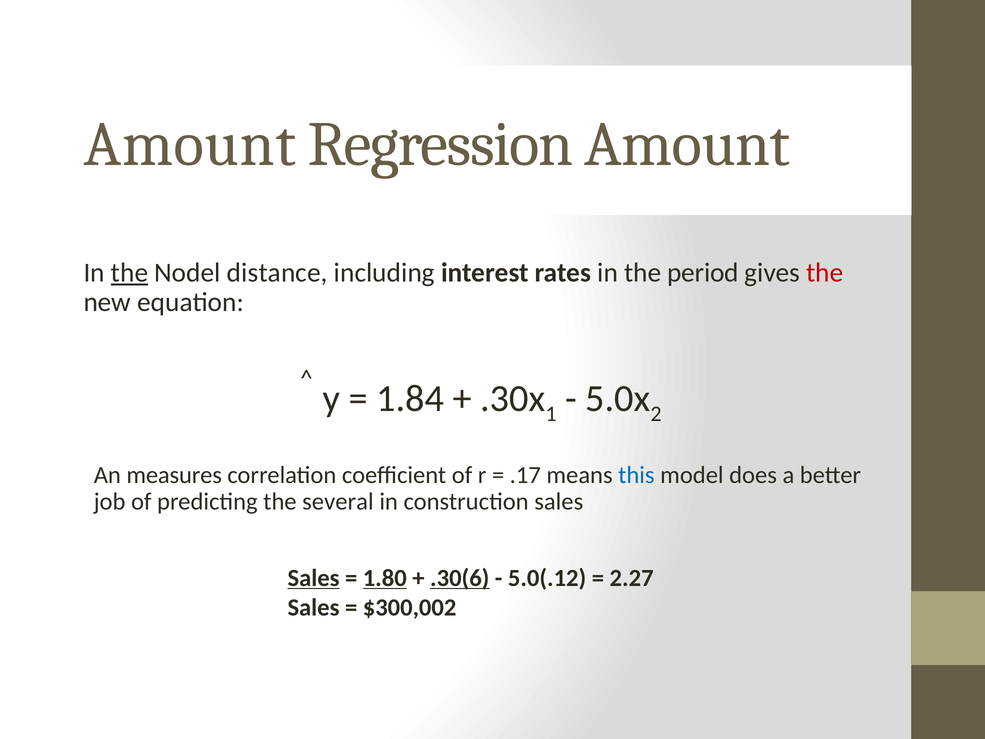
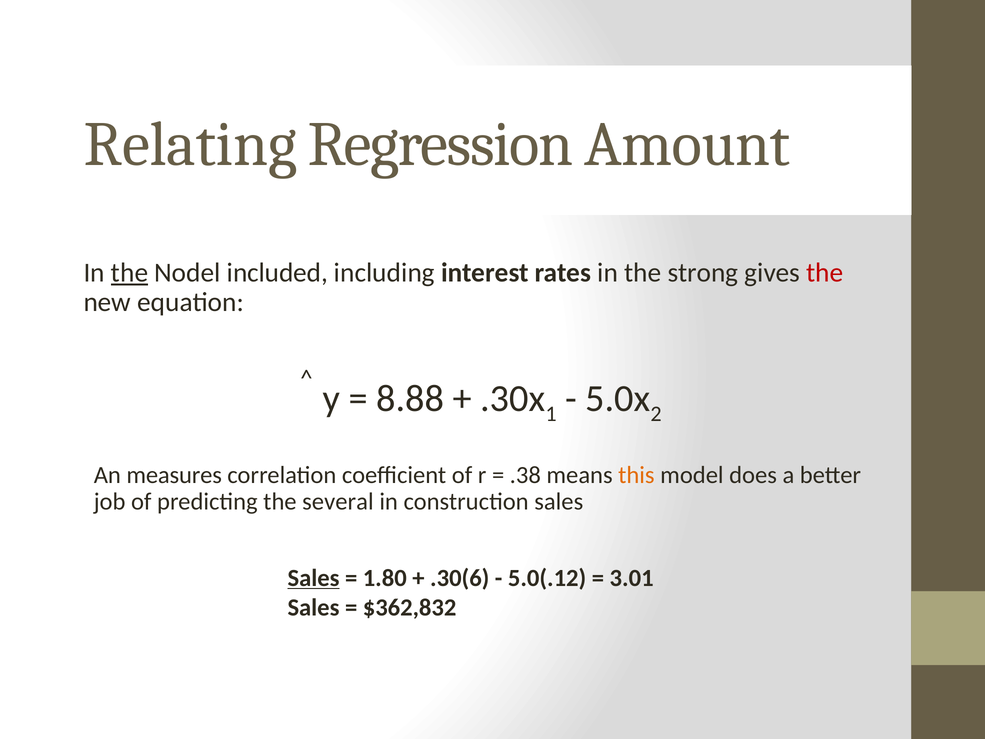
Amount: Amount -> Relating (190, 145)
distance: distance -> included (277, 273)
period: period -> strong (703, 273)
1.84: 1.84 -> 8.88 (410, 399)
.17: .17 -> .38 (525, 475)
this colour: blue -> orange (636, 475)
1.80 underline: present -> none (385, 578)
.30(6 underline: present -> none (460, 578)
2.27: 2.27 -> 3.01 (632, 578)
$300,002: $300,002 -> $362,832 (410, 607)
